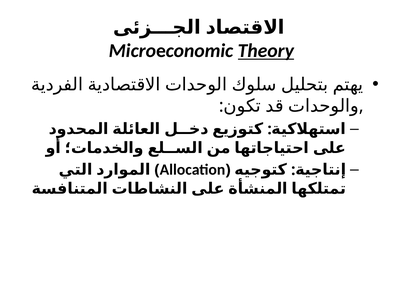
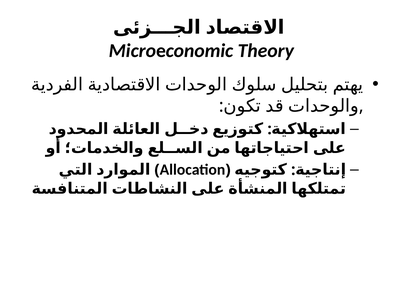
Theory underline: present -> none (266, 51)
